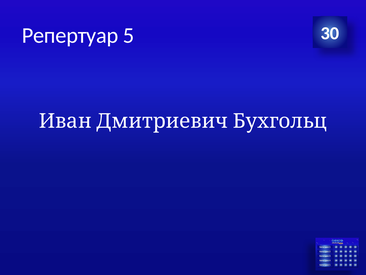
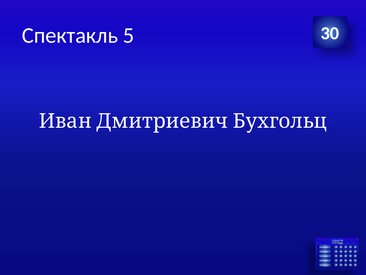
Репертуар: Репертуар -> Спектакль (70, 35)
